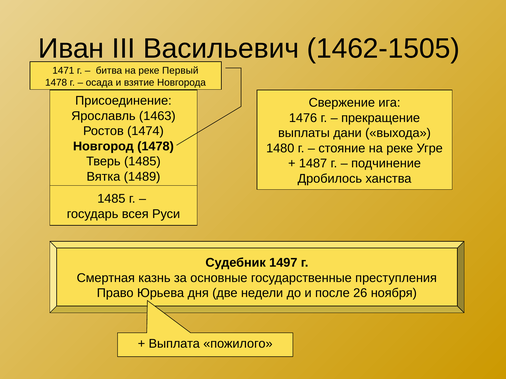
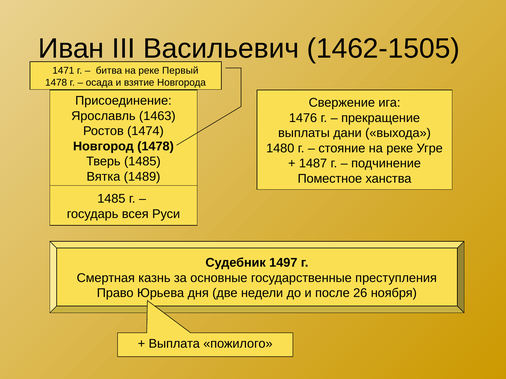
Дробилось: Дробилось -> Поместное (330, 179)
